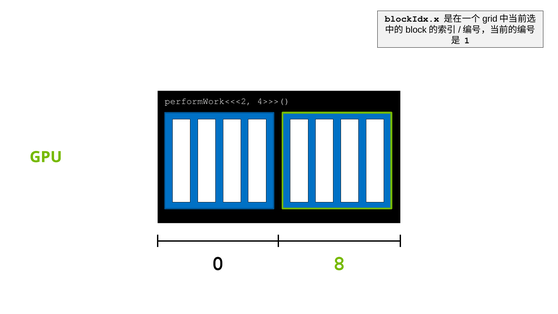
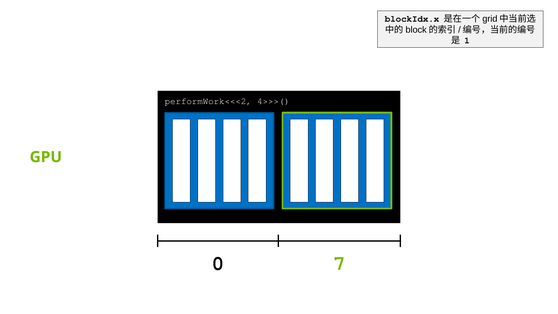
8: 8 -> 7 (339, 263)
